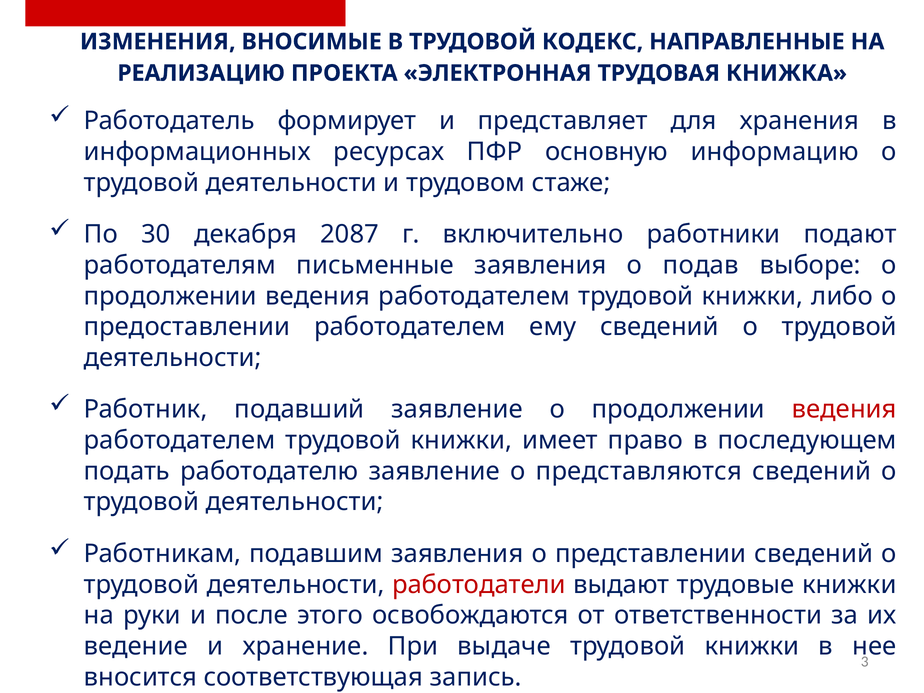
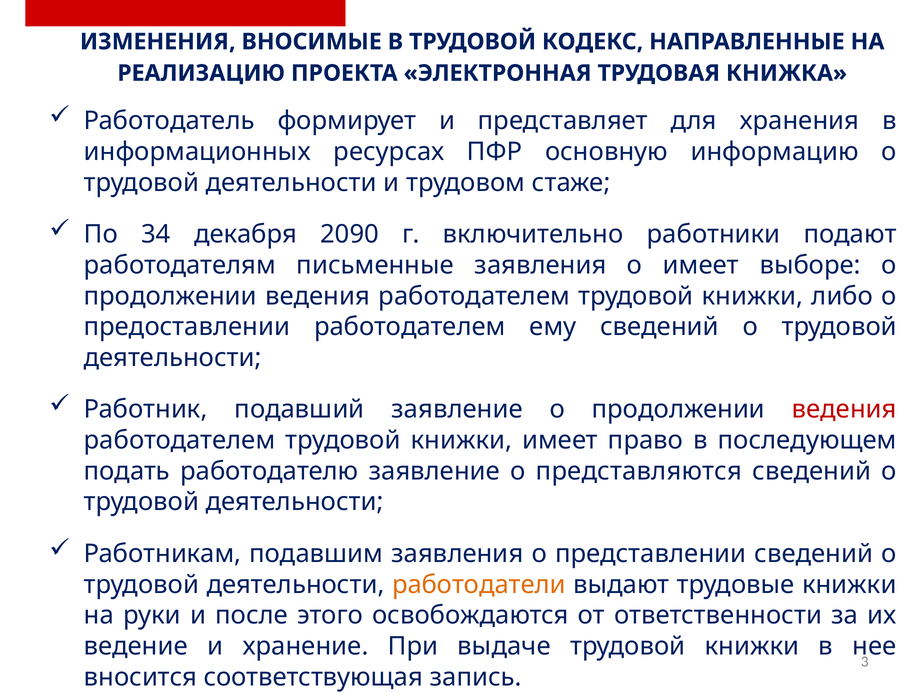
30: 30 -> 34 (156, 234)
2087: 2087 -> 2090 (350, 234)
о подав: подав -> имеет (701, 265)
работодатели colour: red -> orange (479, 585)
